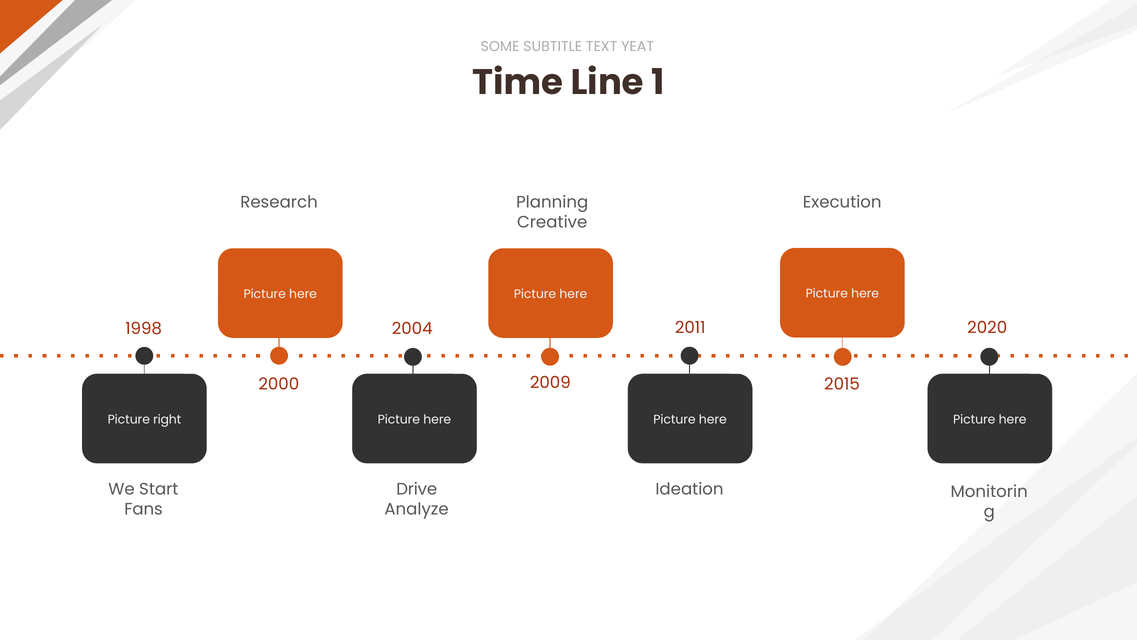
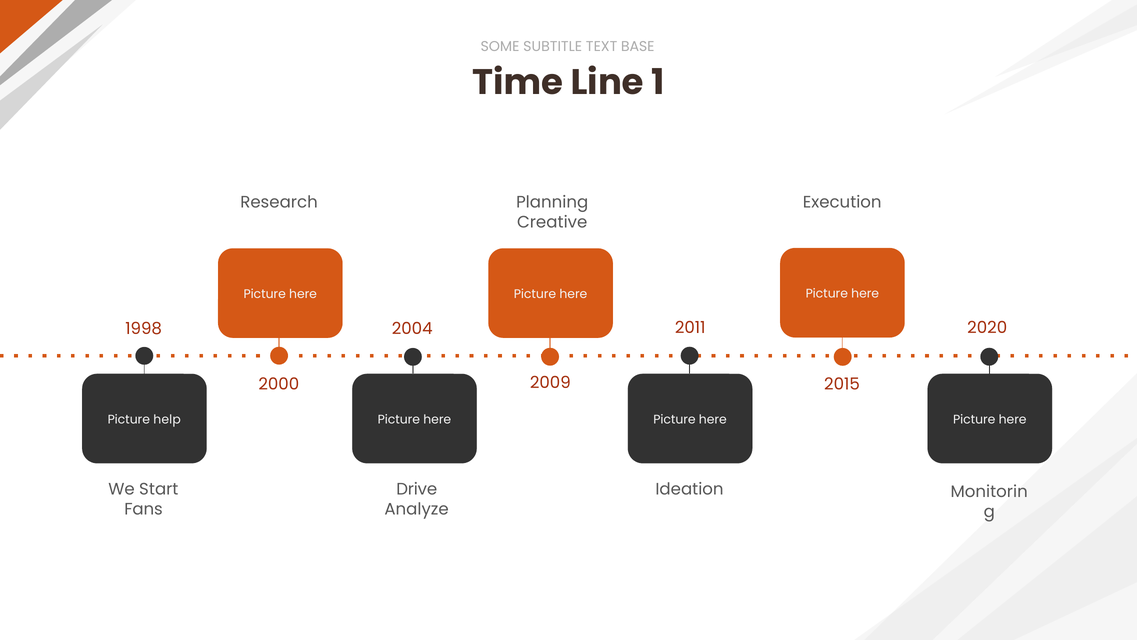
YEAT: YEAT -> BASE (638, 47)
right: right -> help (167, 419)
